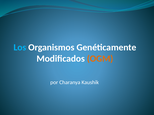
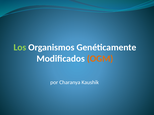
Los colour: light blue -> light green (20, 48)
